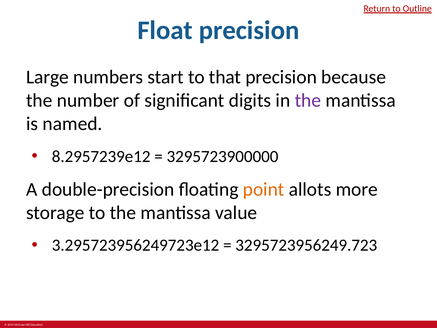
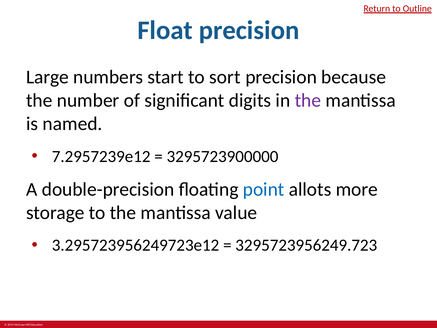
that: that -> sort (225, 77)
8.2957239e12: 8.2957239e12 -> 7.2957239e12 (101, 156)
point colour: orange -> blue (264, 189)
